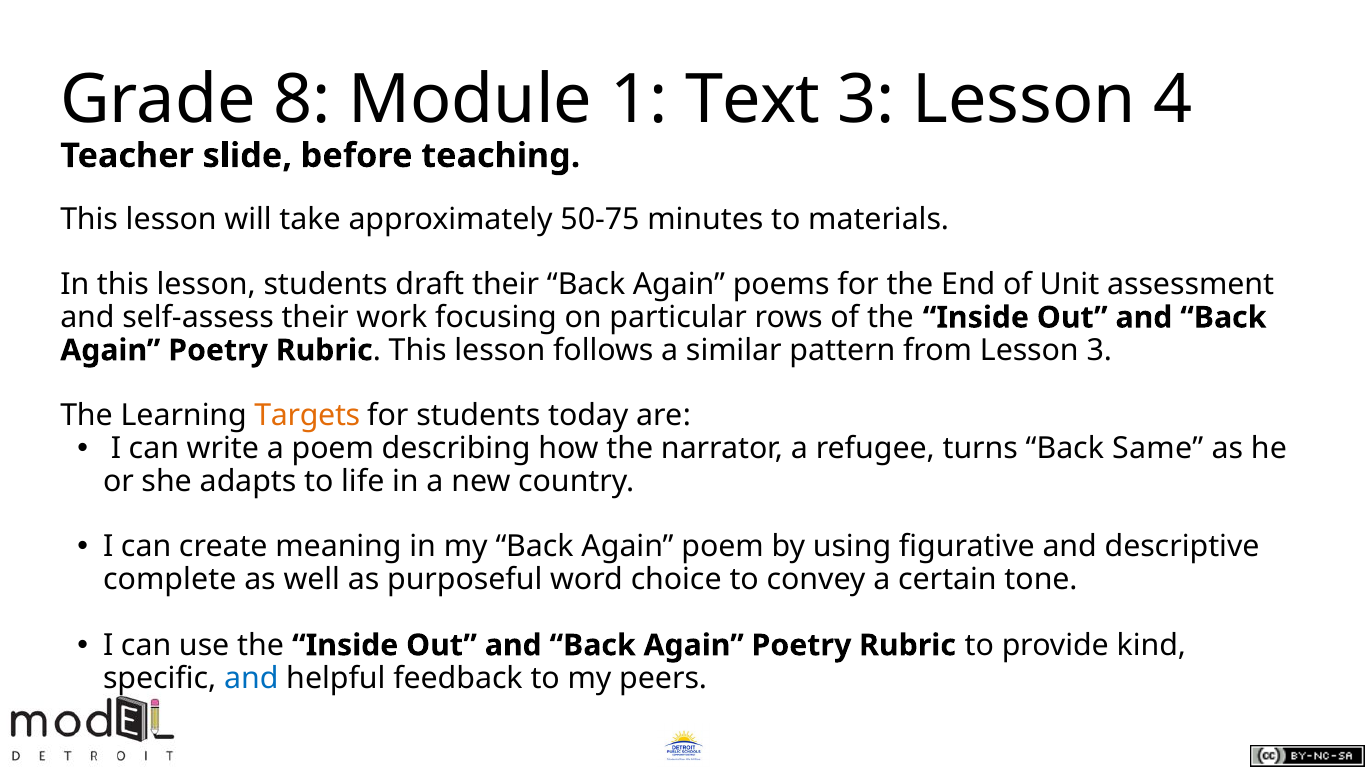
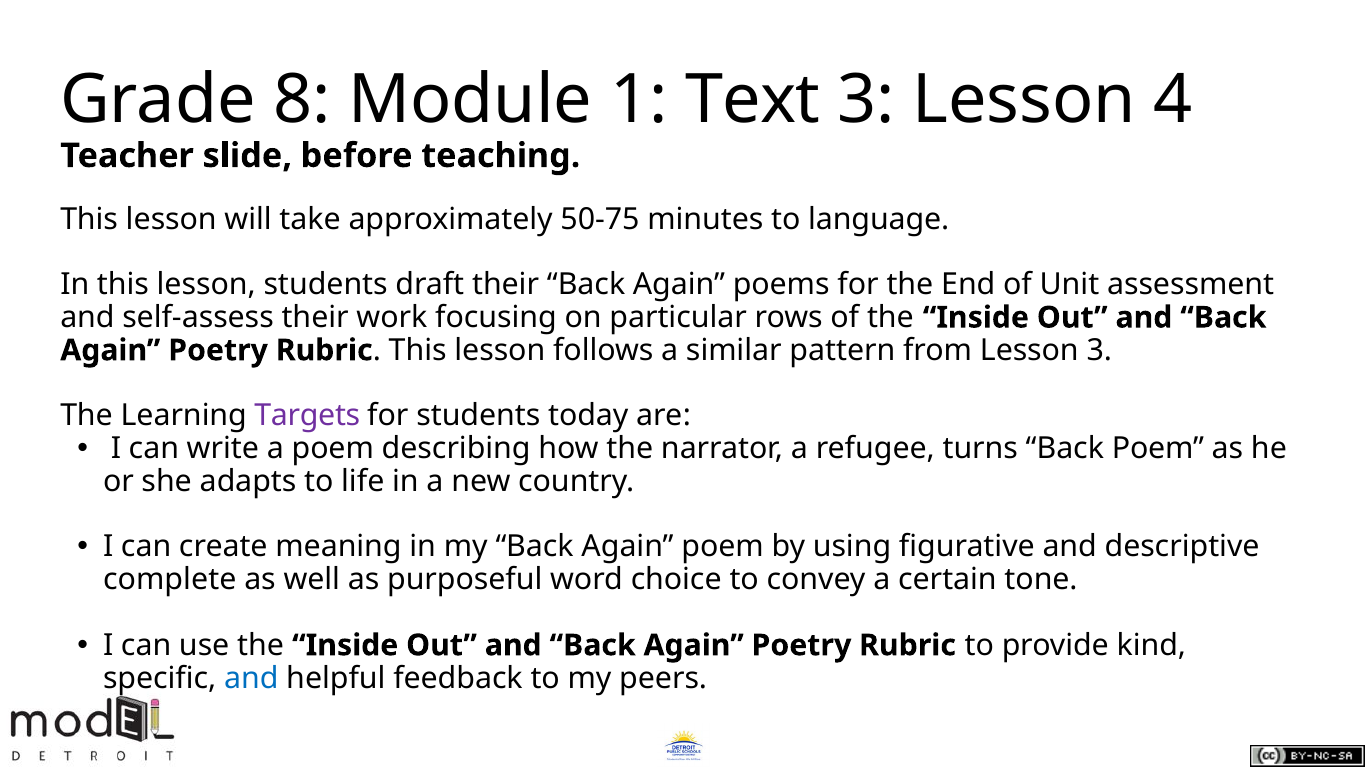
materials: materials -> language (879, 219)
Targets colour: orange -> purple (307, 416)
Back Same: Same -> Poem (1158, 449)
